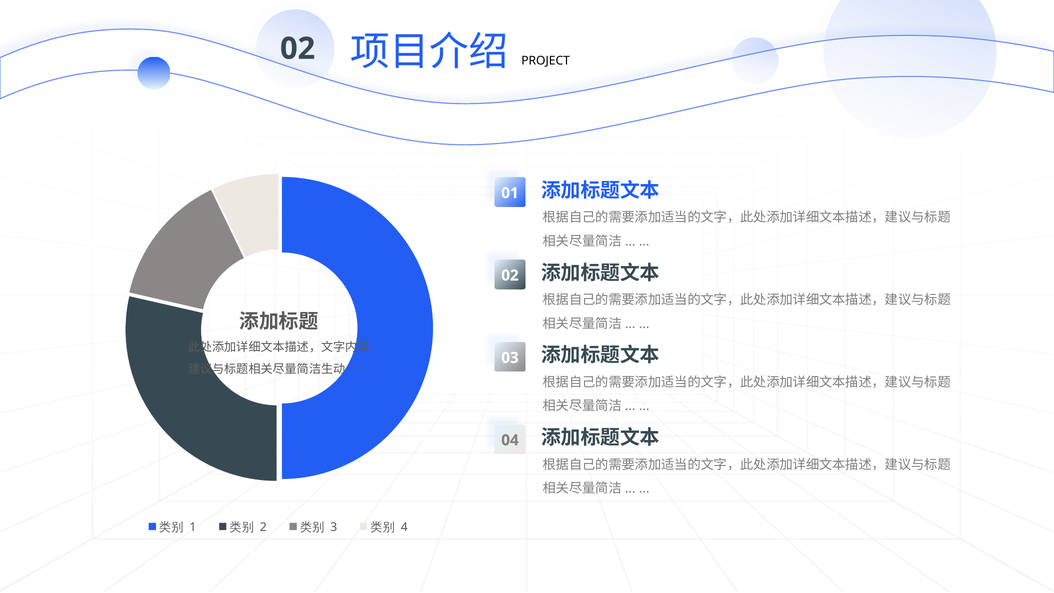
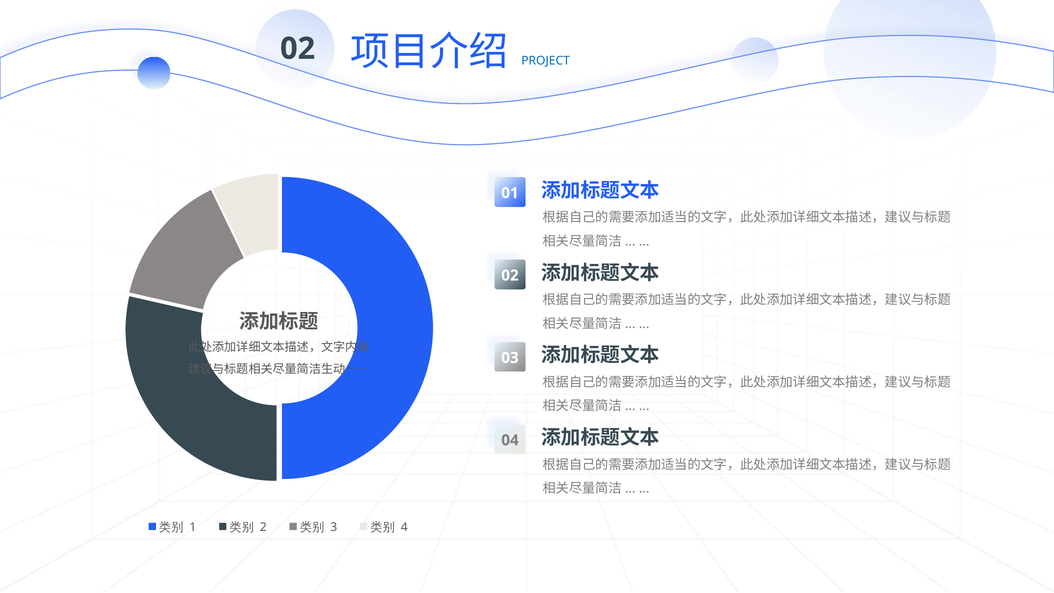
PROJECT colour: black -> blue (546, 61)
